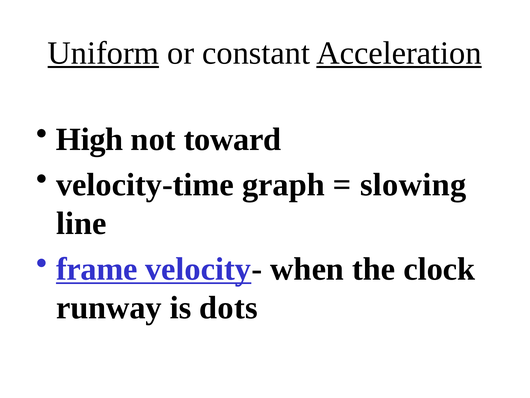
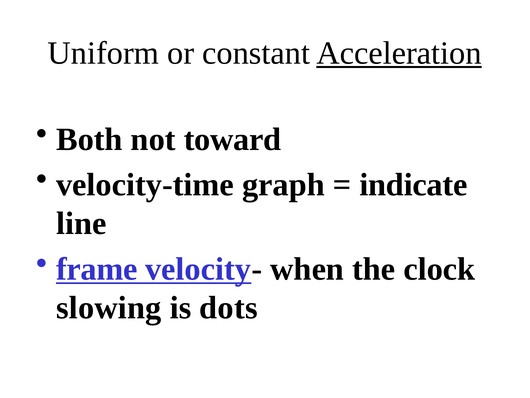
Uniform underline: present -> none (103, 53)
High: High -> Both (89, 139)
slowing: slowing -> indicate (413, 184)
runway: runway -> slowing (109, 308)
